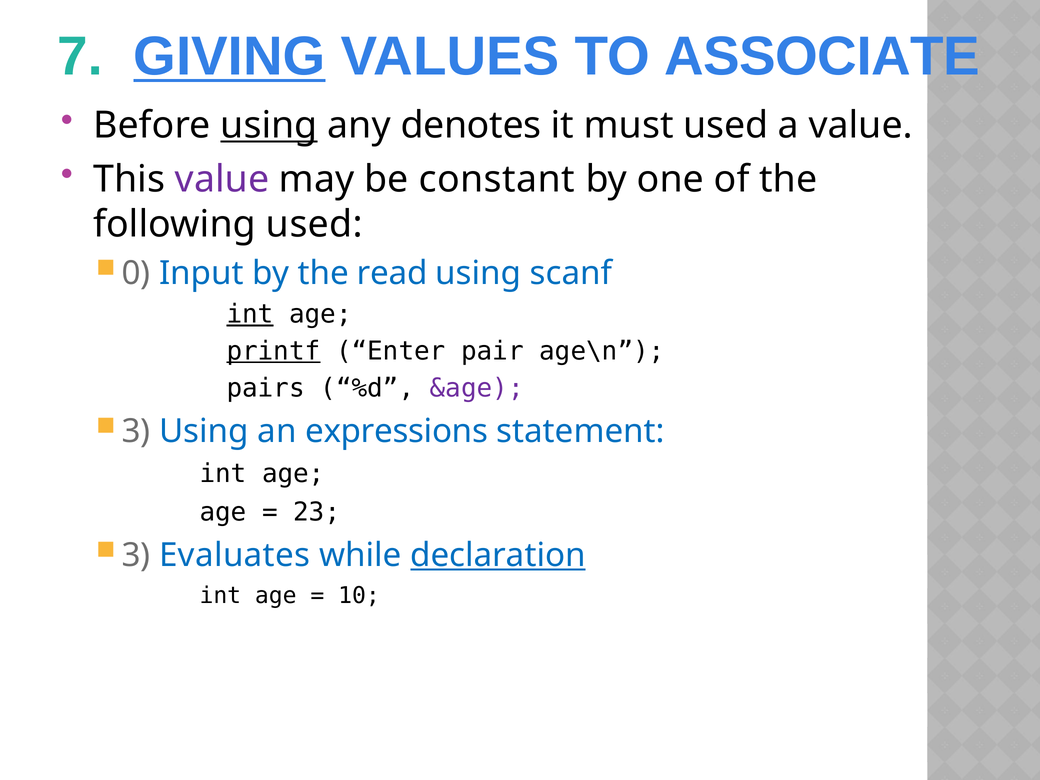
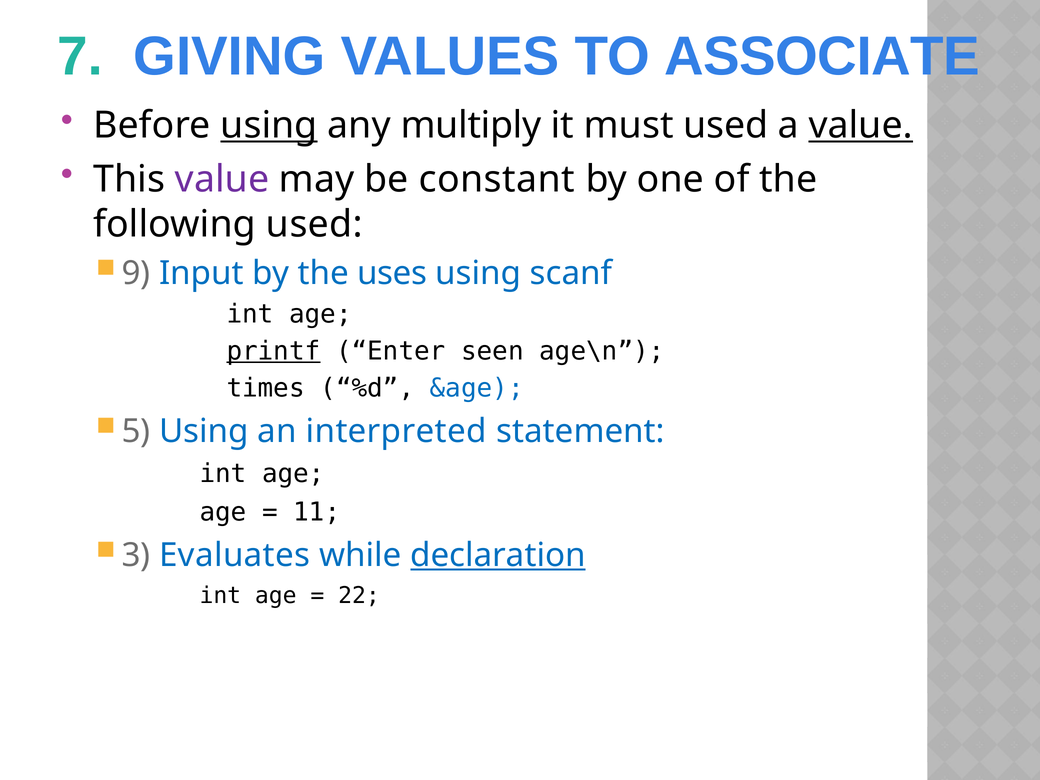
GIVING underline: present -> none (230, 57)
denotes: denotes -> multiply (471, 125)
value underline: none -> present (861, 125)
0: 0 -> 9 (136, 274)
read: read -> uses (392, 274)
int underline: present -> none (250, 314)
pair: pair -> seen (492, 351)
pairs: pairs -> times (266, 388)
&age colour: purple -> blue (477, 388)
3: 3 -> 5 (136, 431)
expressions: expressions -> interpreted (396, 431)
23: 23 -> 11 (317, 512)
10: 10 -> 22 (359, 596)
